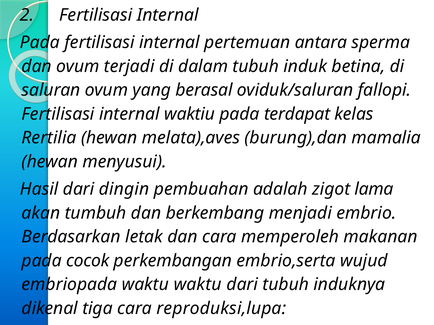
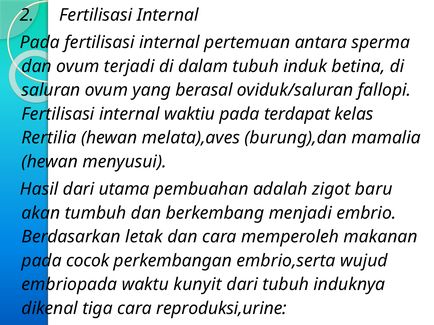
dingin: dingin -> utama (124, 189)
lama: lama -> baru (374, 189)
waktu waktu: waktu -> kunyit (198, 285)
reproduksi,lupa: reproduksi,lupa -> reproduksi,urine (221, 309)
